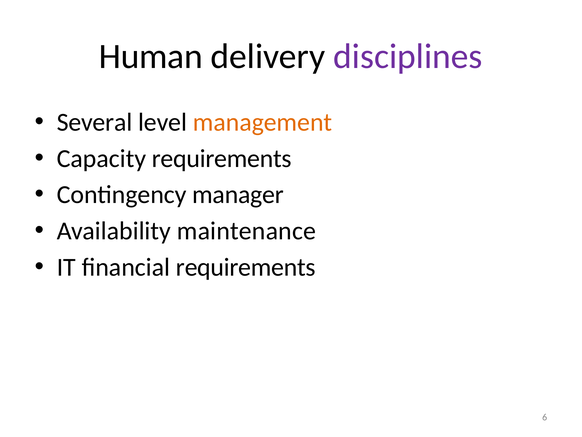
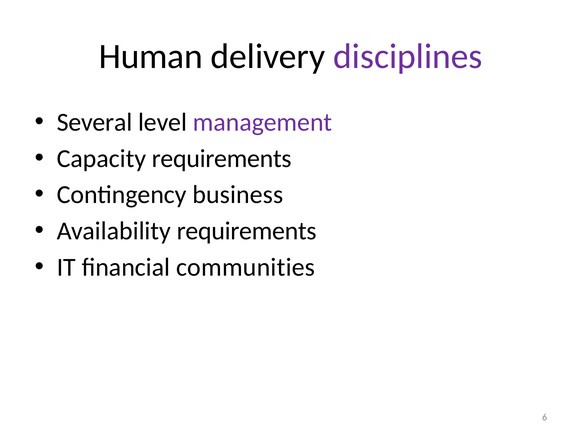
management colour: orange -> purple (263, 122)
manager: manager -> business (238, 195)
Availability maintenance: maintenance -> requirements (247, 231)
financial requirements: requirements -> communities (246, 267)
